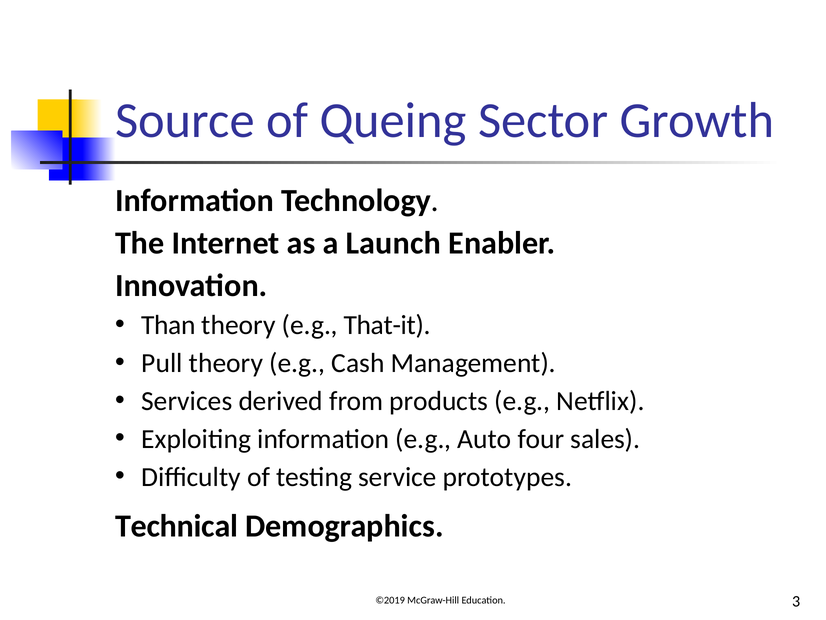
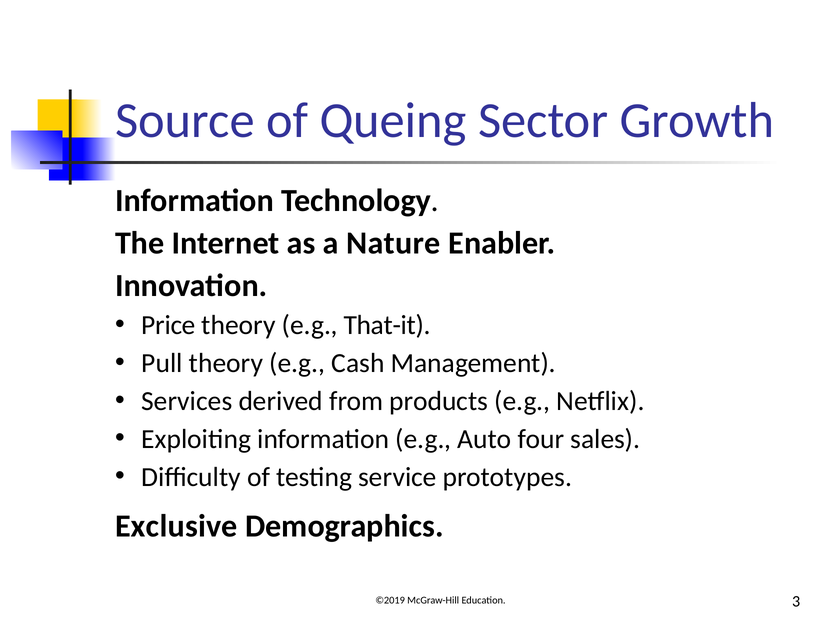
Launch: Launch -> Nature (393, 243)
Than: Than -> Price (168, 325)
Technical: Technical -> Exclusive (176, 526)
